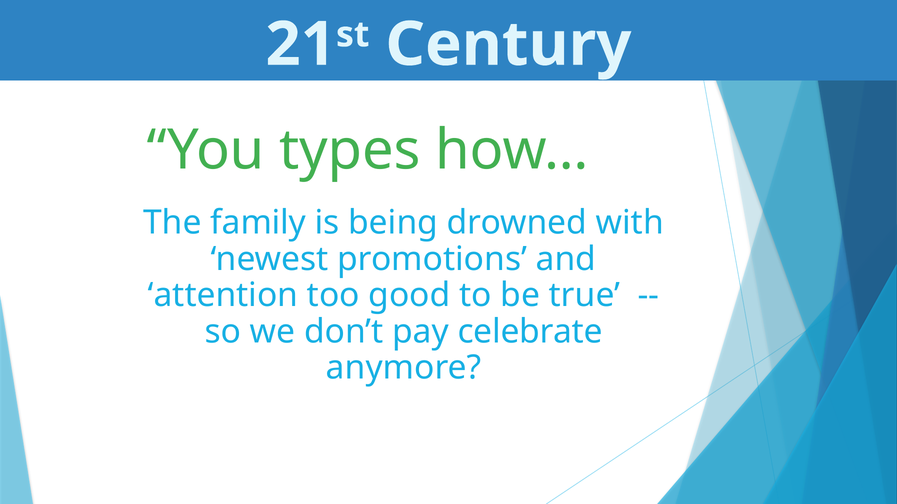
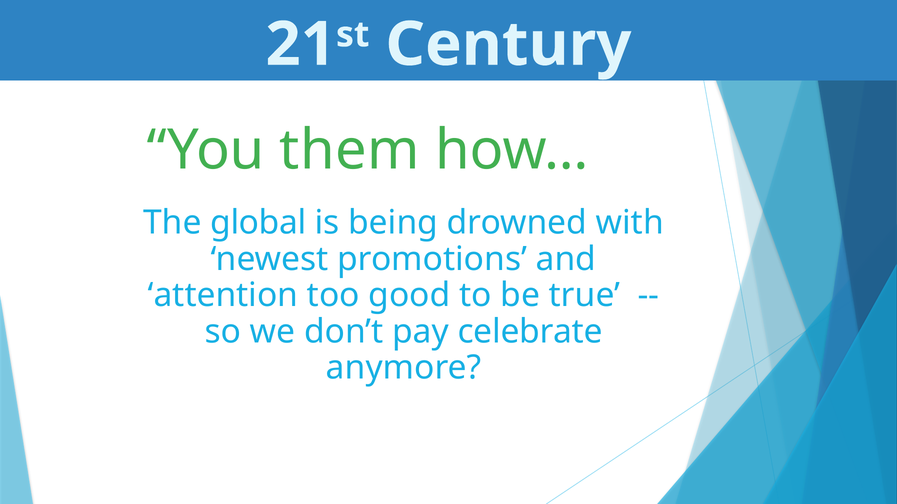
types: types -> them (350, 150)
family: family -> global (258, 223)
